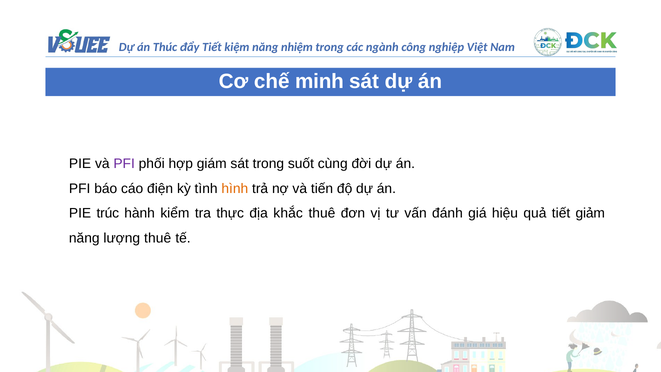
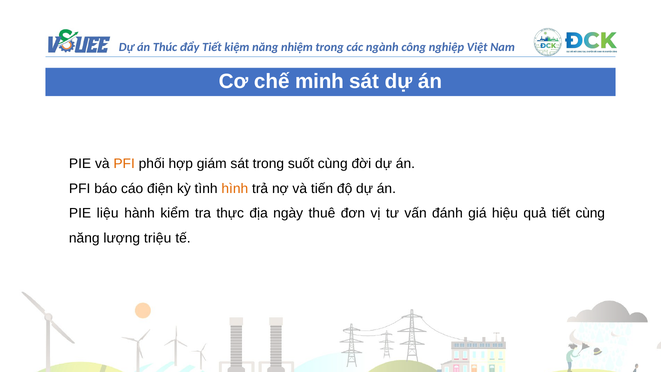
PFI colour: purple -> orange (124, 164)
trúc: trúc -> liệu (108, 213)
khắc: khắc -> ngày (288, 213)
tiết giảm: giảm -> cùng (590, 213)
lượng thuê: thuê -> triệu (158, 238)
